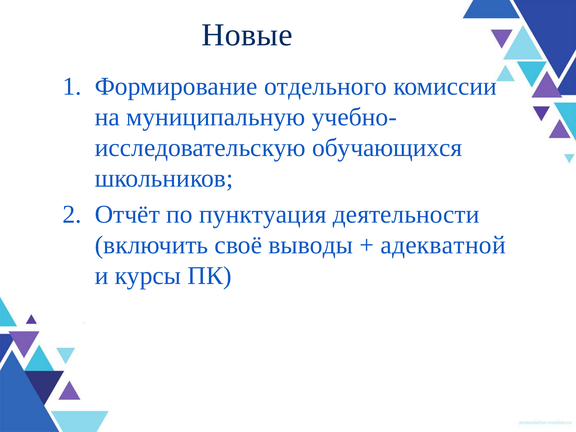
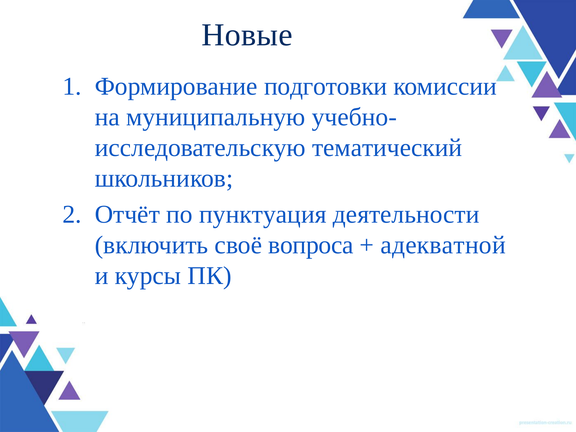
отдельного: отдельного -> подготовки (326, 86)
обучающихся: обучающихся -> тематический (387, 148)
выводы: выводы -> вопроса (311, 245)
